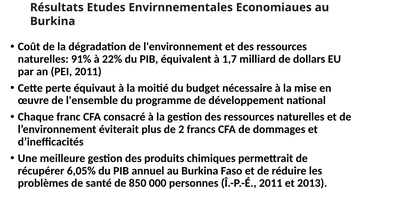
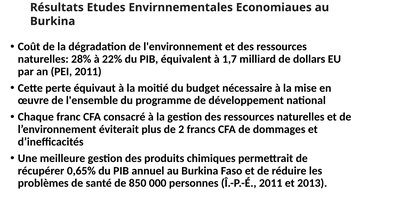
91%: 91% -> 28% (81, 59)
6,05%: 6,05% -> 0,65% (81, 171)
